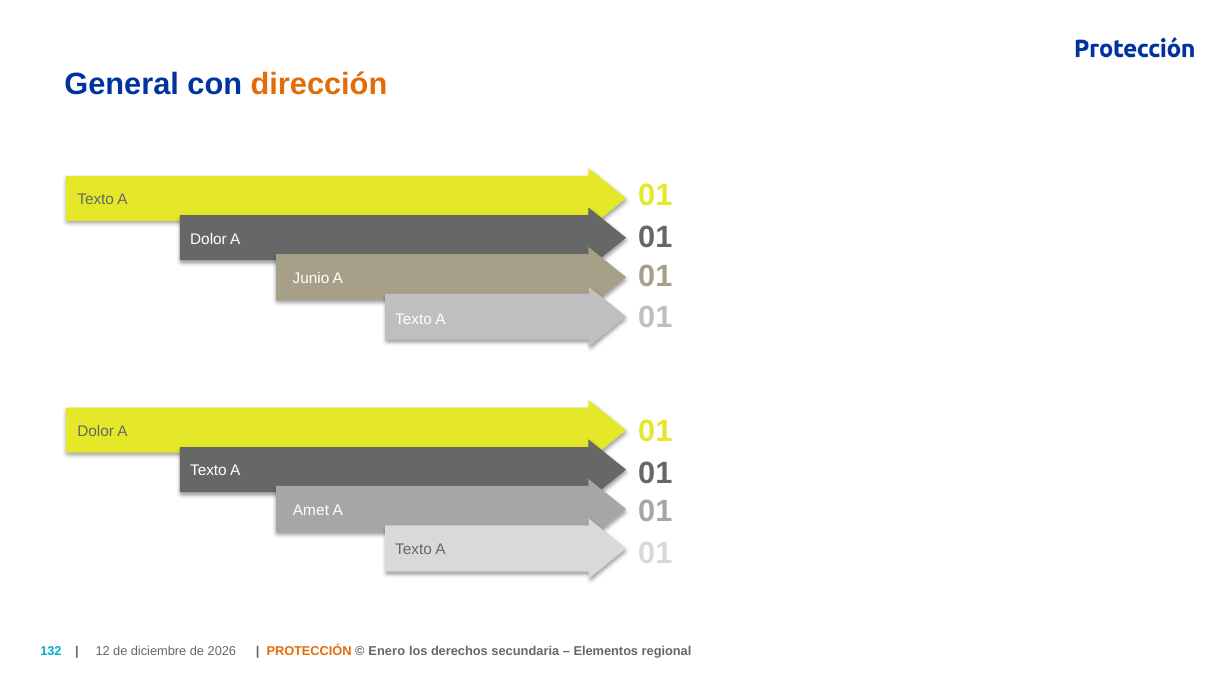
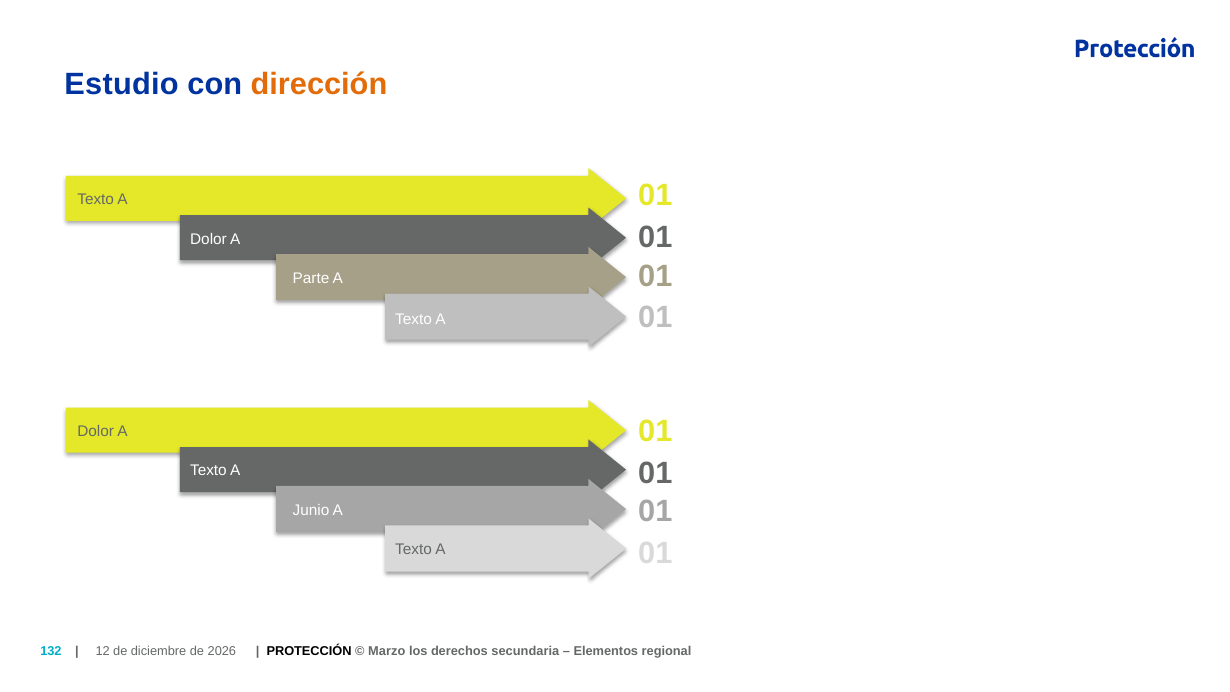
General: General -> Estudio (122, 84)
Junio: Junio -> Parte (311, 278)
Amet: Amet -> Junio (311, 510)
PROTECCIÓN colour: orange -> black (309, 651)
Enero: Enero -> Marzo (387, 651)
